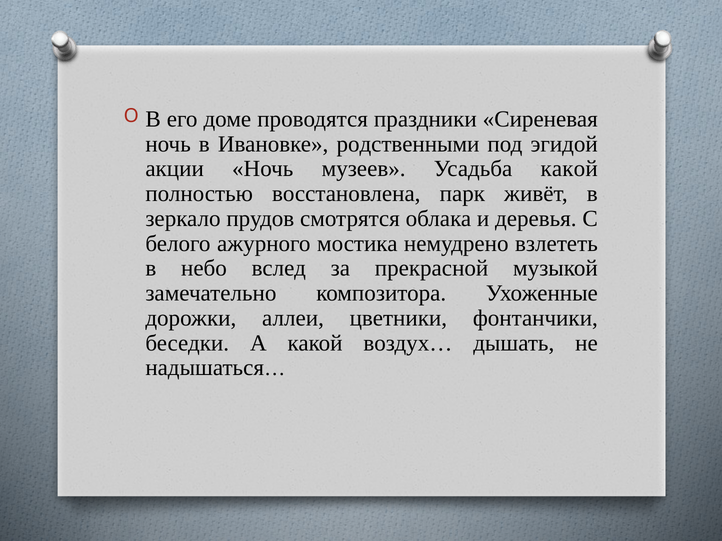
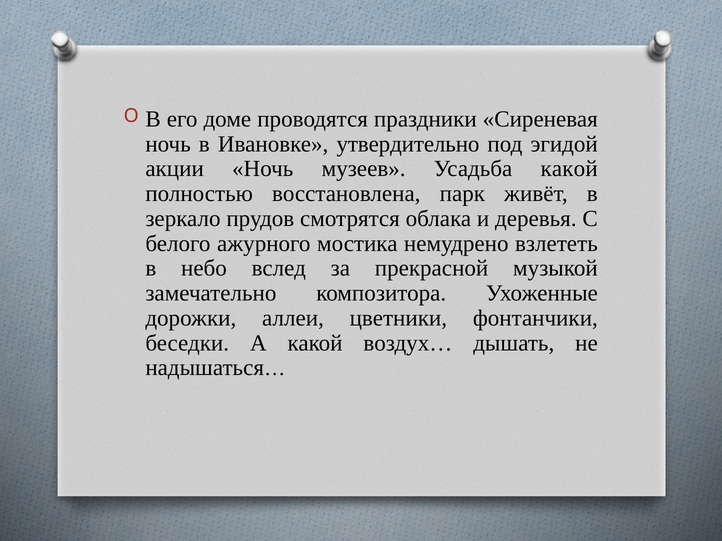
родственными: родственными -> утвердительно (408, 144)
